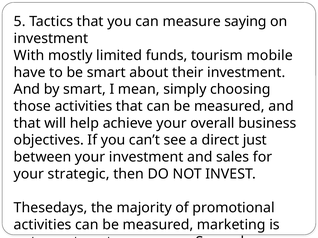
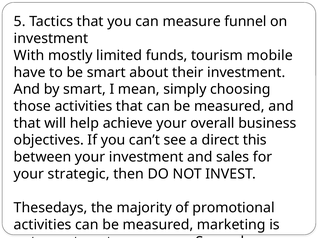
saying: saying -> funnel (245, 22)
just: just -> this (255, 140)
